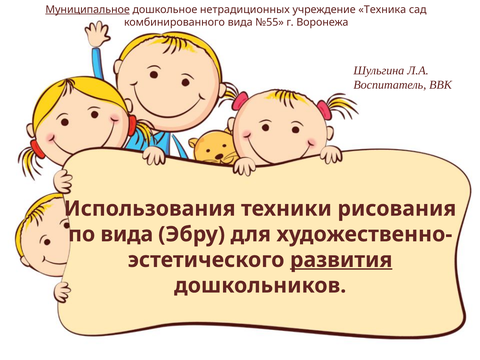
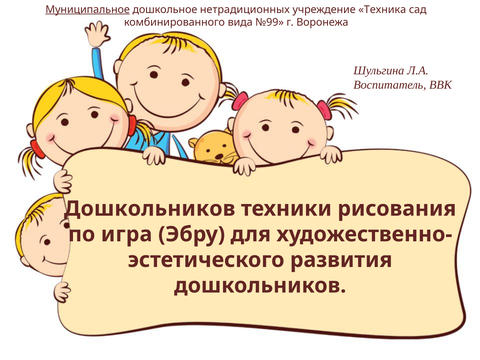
№55: №55 -> №99 (270, 22)
Использования: Использования -> Дошкольников (150, 209)
по вида: вида -> игра (127, 234)
развития underline: present -> none (341, 260)
